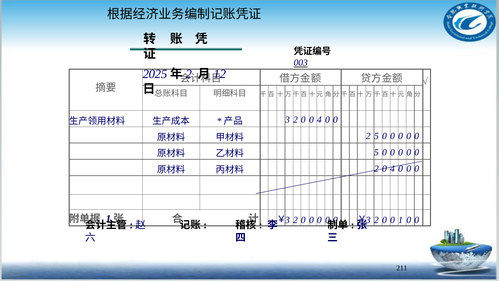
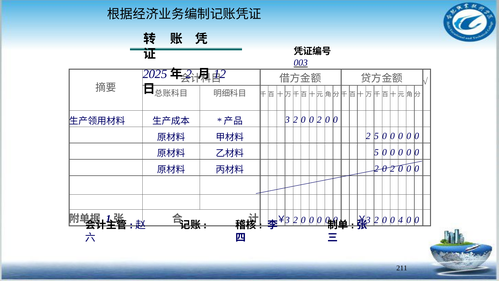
0 0 4: 4 -> 2 (319, 120)
2 0 4: 4 -> 2 (392, 168)
1: 1 -> 4 (401, 220)
